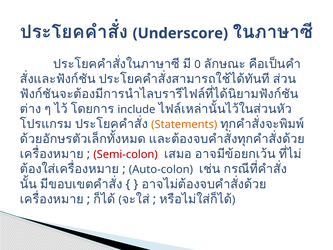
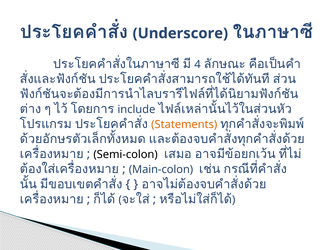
0: 0 -> 4 (198, 64)
Semi-colon colour: red -> black (126, 154)
Auto-colon: Auto-colon -> Main-colon (161, 169)
